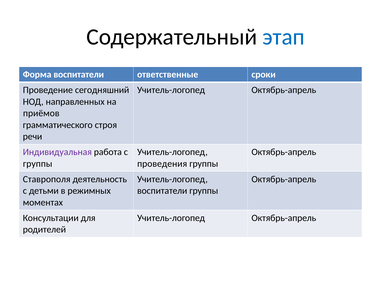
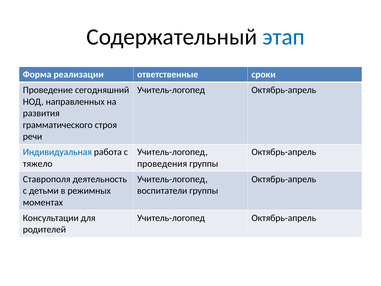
Форма воспитатели: воспитатели -> реализации (79, 75)
приёмов: приёмов -> развития (41, 113)
Индивидуальная colour: purple -> blue (57, 152)
группы: группы -> тяжело (38, 164)
